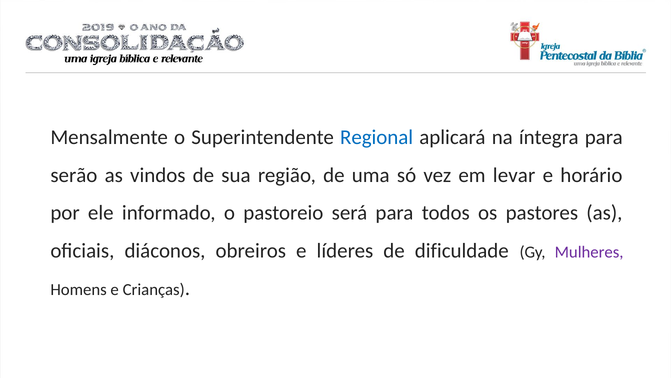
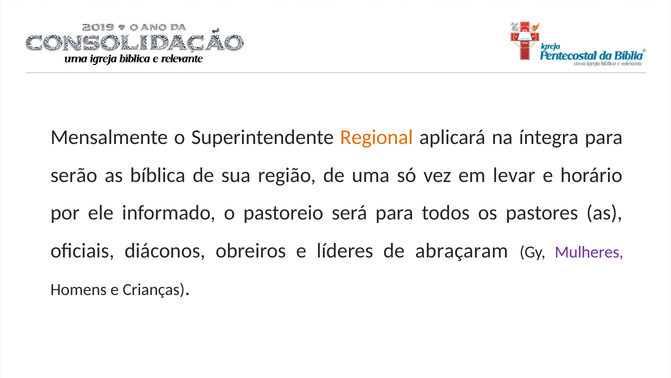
Regional colour: blue -> orange (377, 137)
vindos: vindos -> bíblica (158, 175)
dificuldade: dificuldade -> abraçaram (462, 250)
